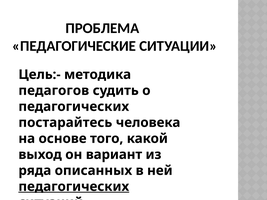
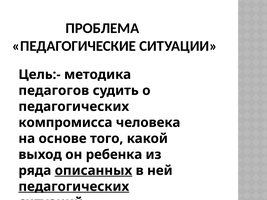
постарайтесь: постарайтесь -> компромисса (65, 123)
вариант: вариант -> ребенка (114, 155)
описанных underline: none -> present (93, 171)
